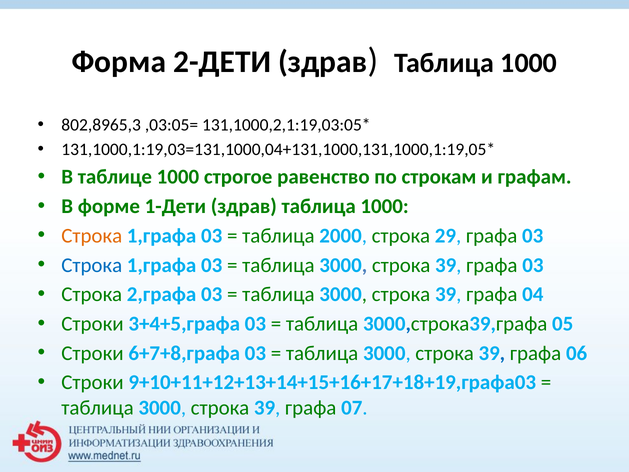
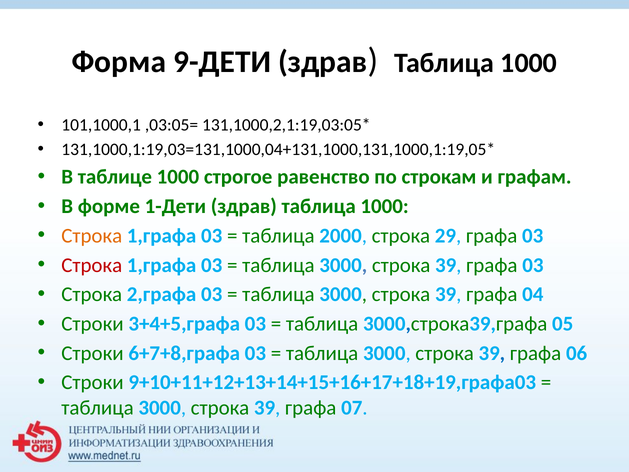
2-ДЕТИ: 2-ДЕТИ -> 9-ДЕТИ (222, 62)
802,8965,3: 802,8965,3 -> 101,1000,1 (101, 125)
Строка colour: blue -> red (92, 265)
